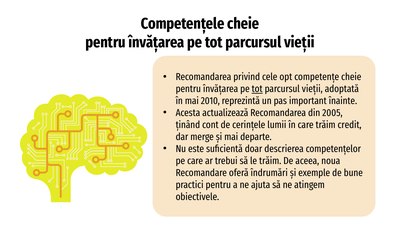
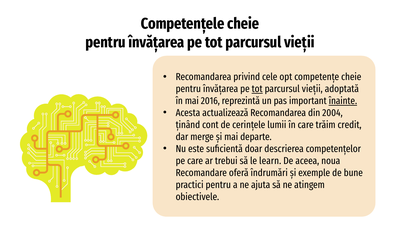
2010: 2010 -> 2016 (210, 101)
înainte underline: none -> present (343, 101)
2005: 2005 -> 2004 (332, 113)
le trăim: trăim -> learn (270, 161)
